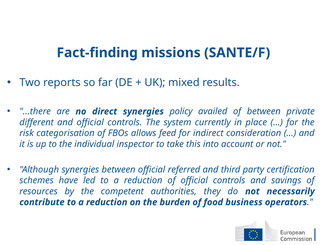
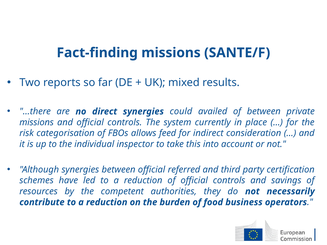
policy: policy -> could (181, 112)
different: different -> missions (37, 122)
